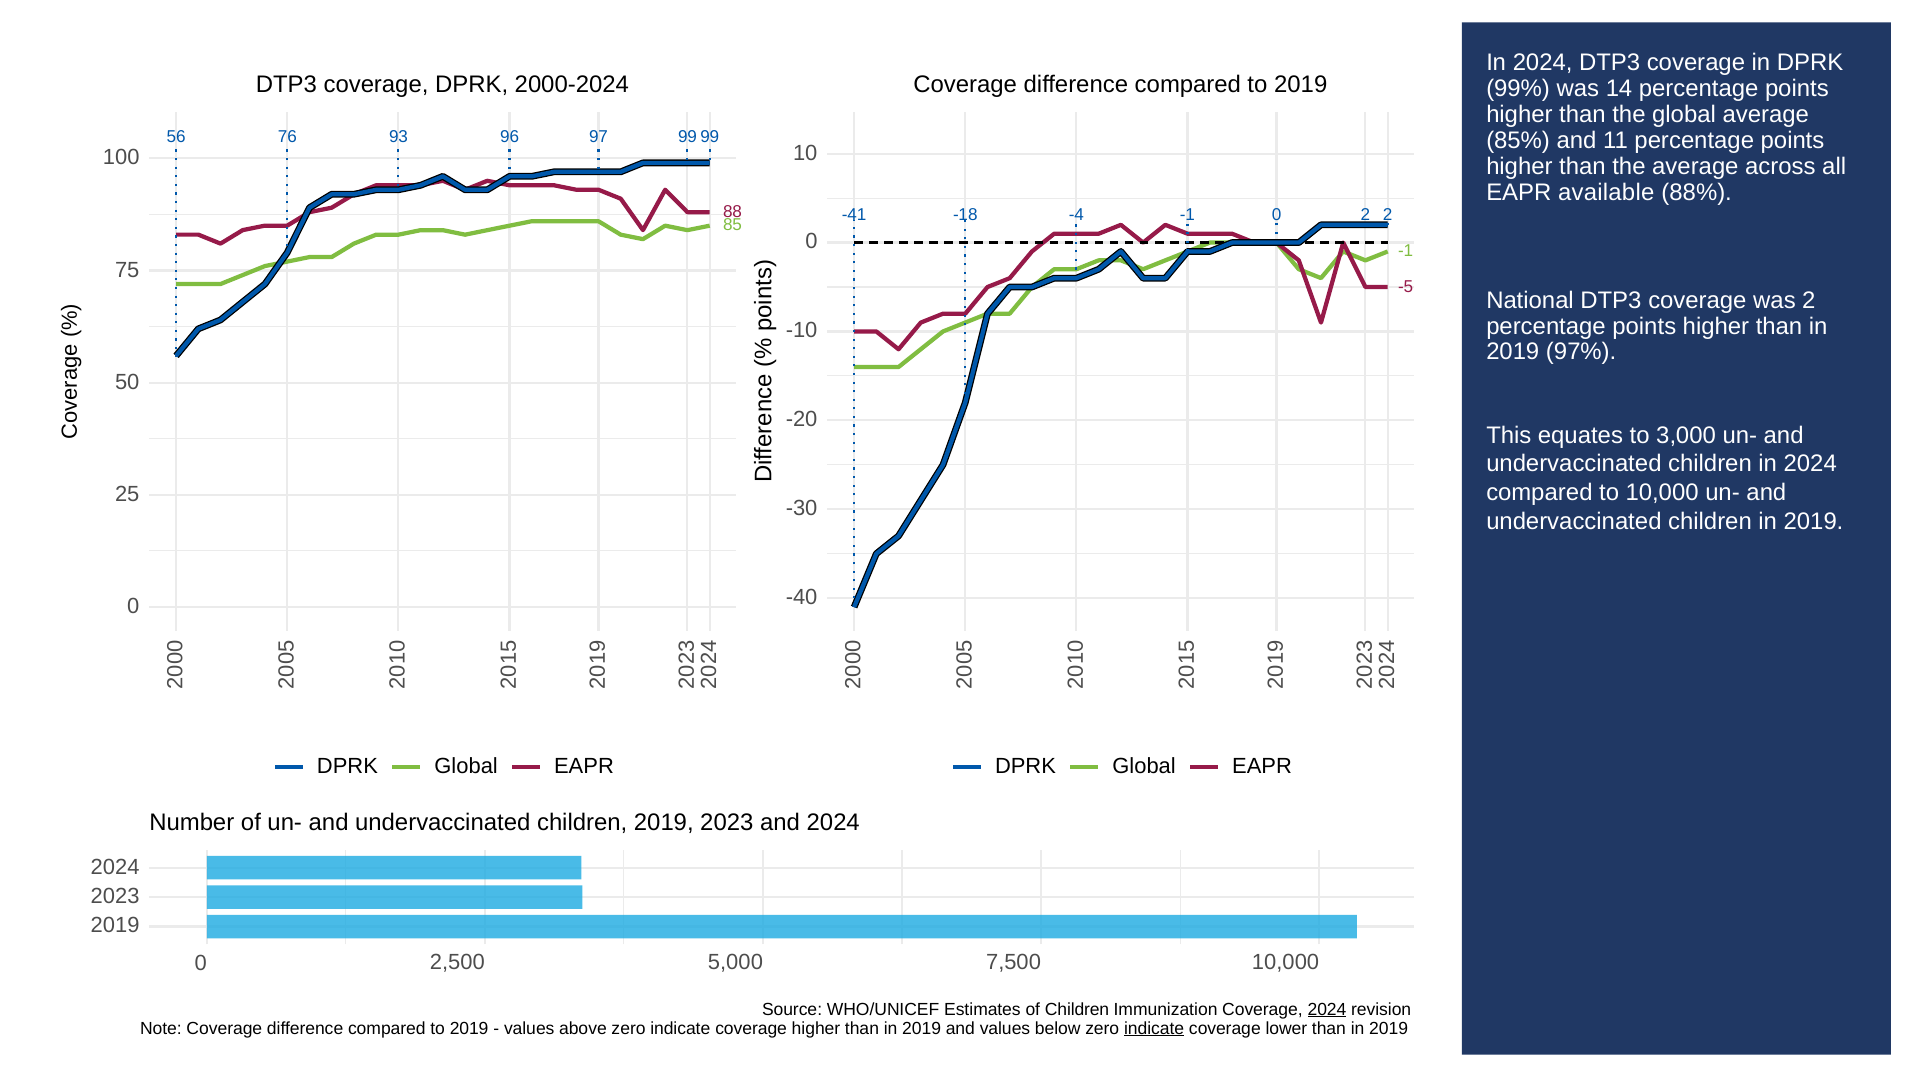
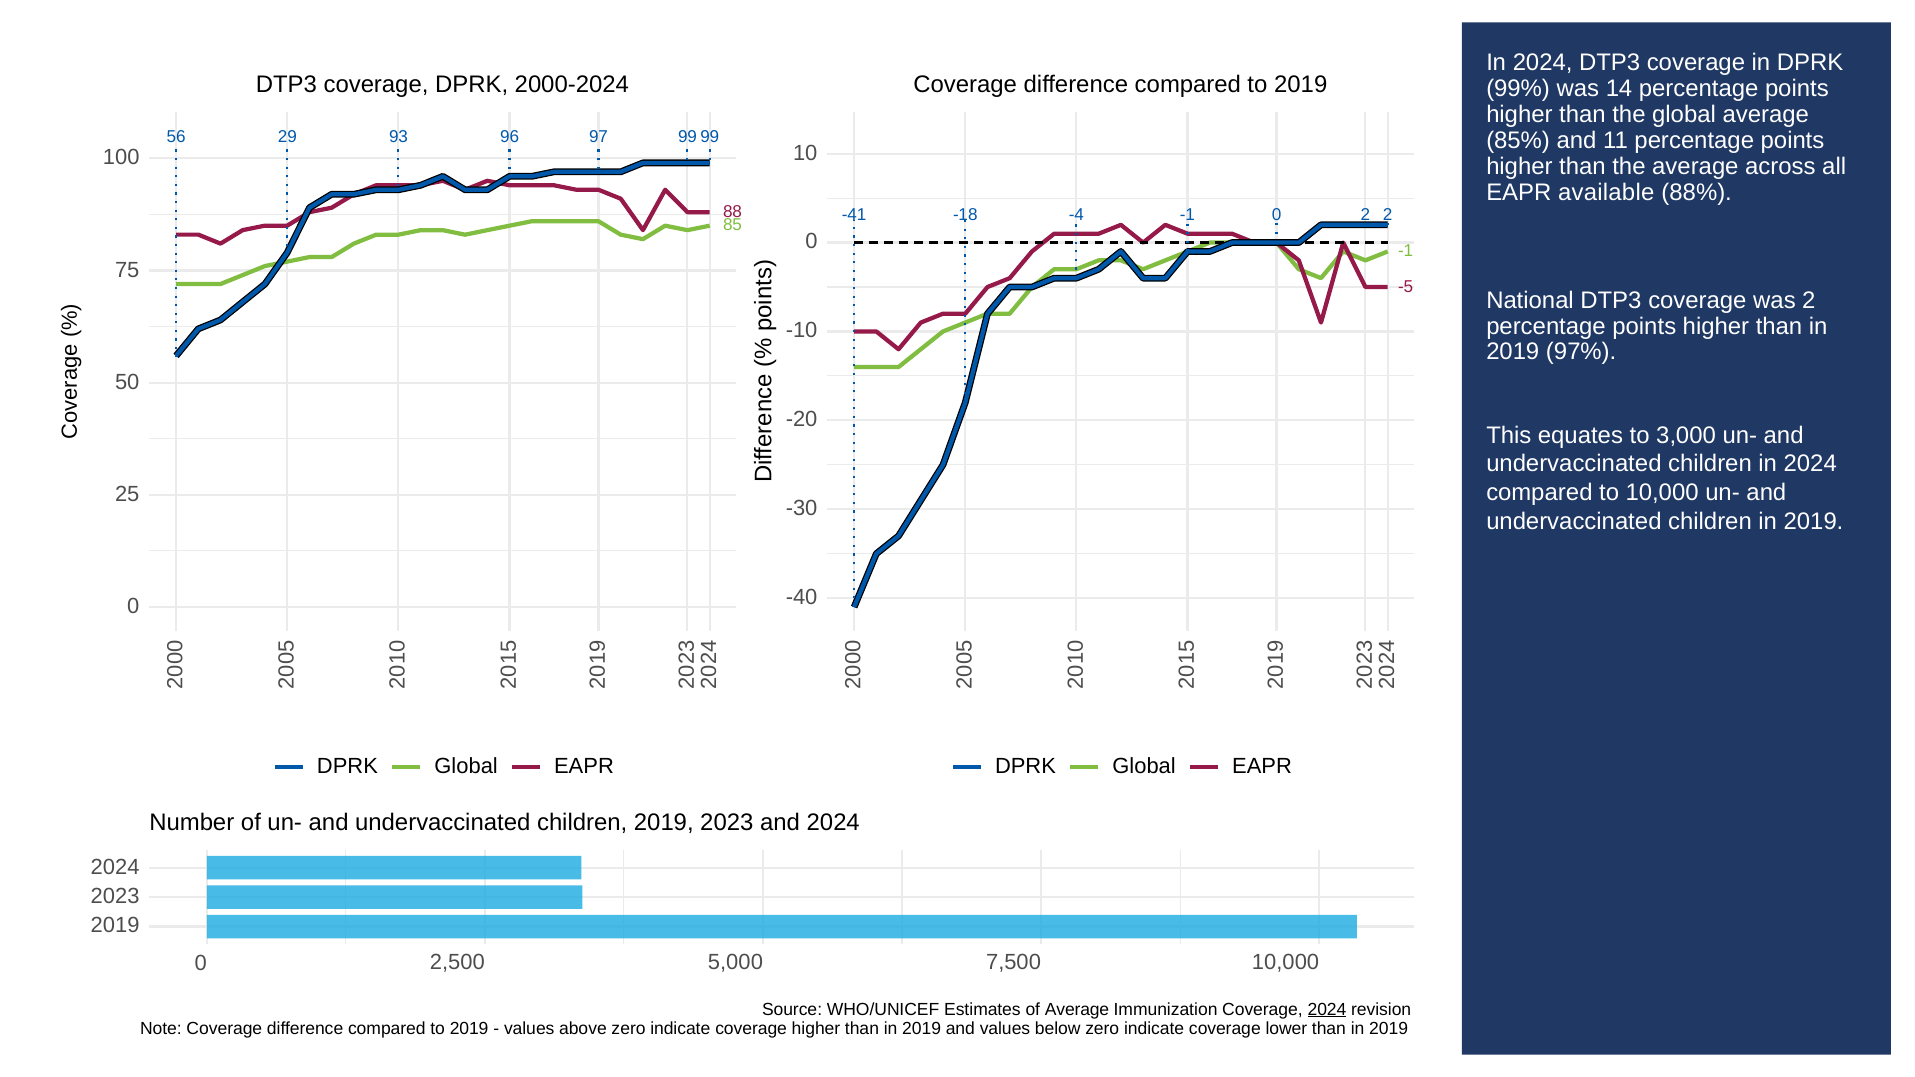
76: 76 -> 29 (287, 137)
of Children: Children -> Average (1077, 1009)
indicate underline: present -> none (1154, 1028)
